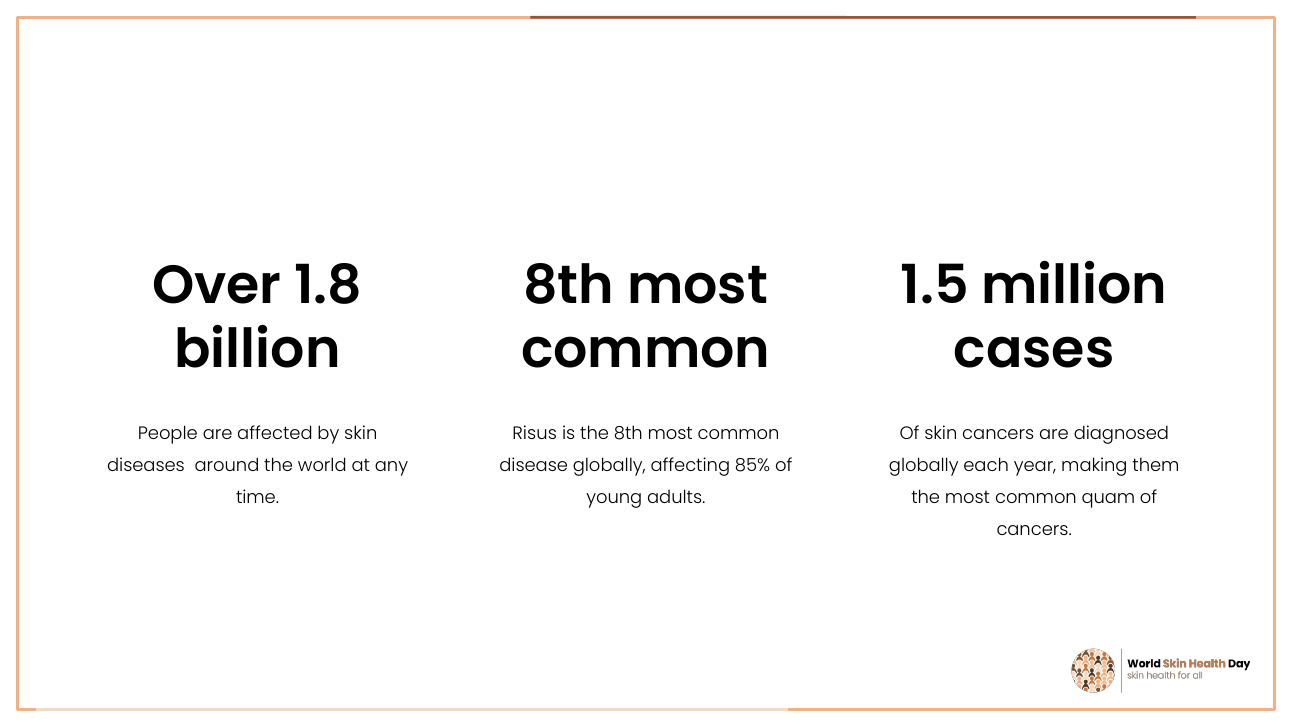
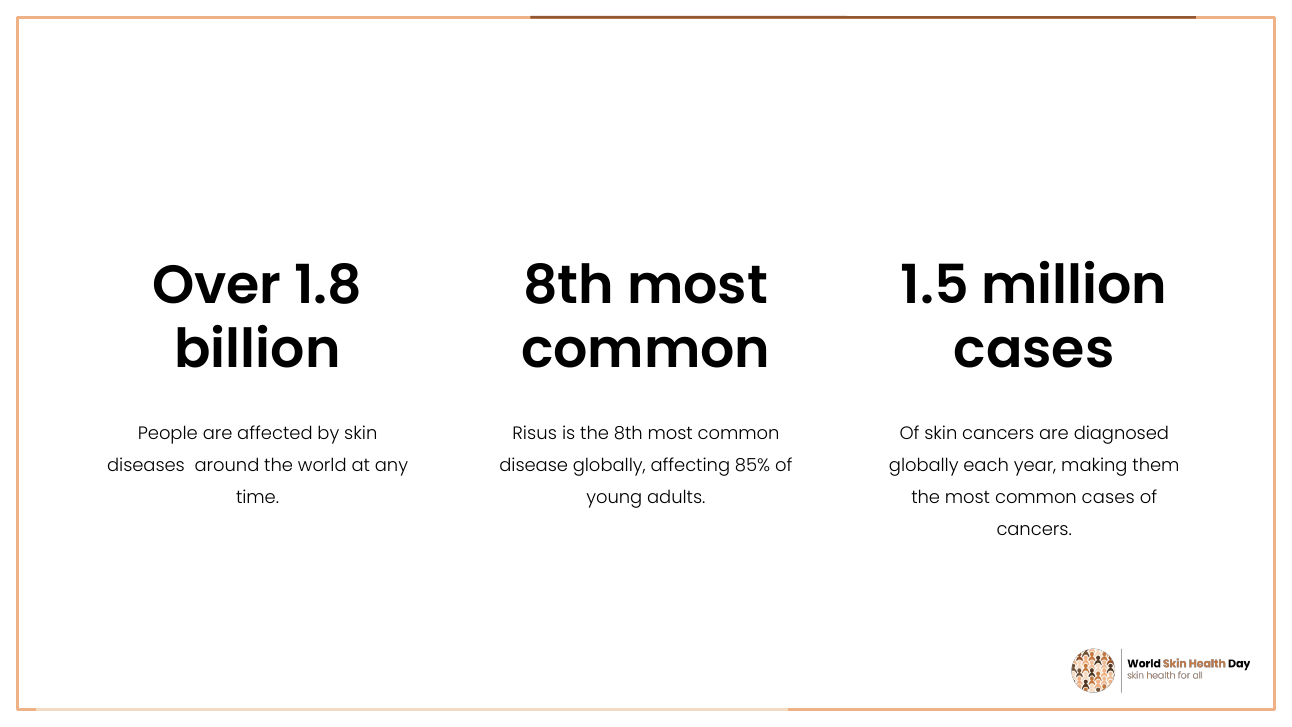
common quam: quam -> cases (1108, 498)
